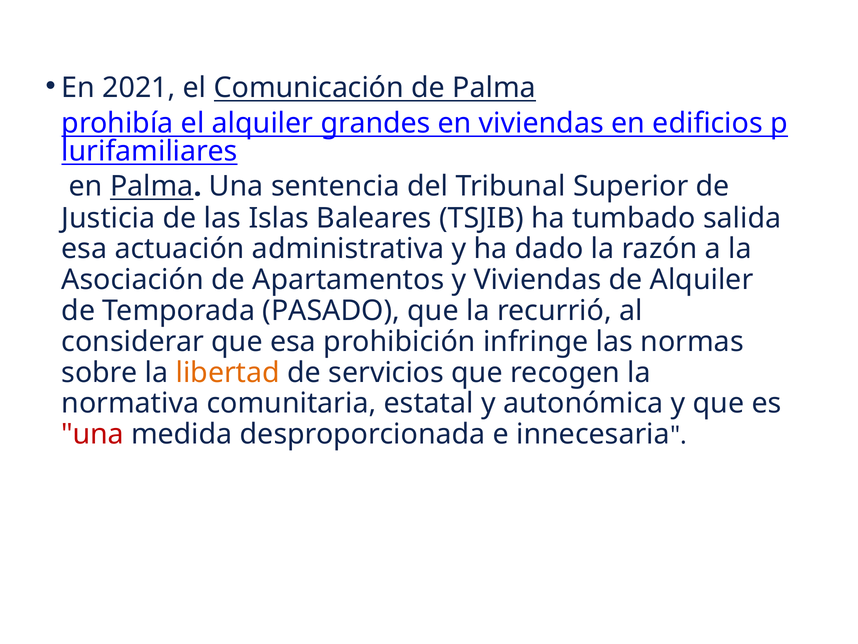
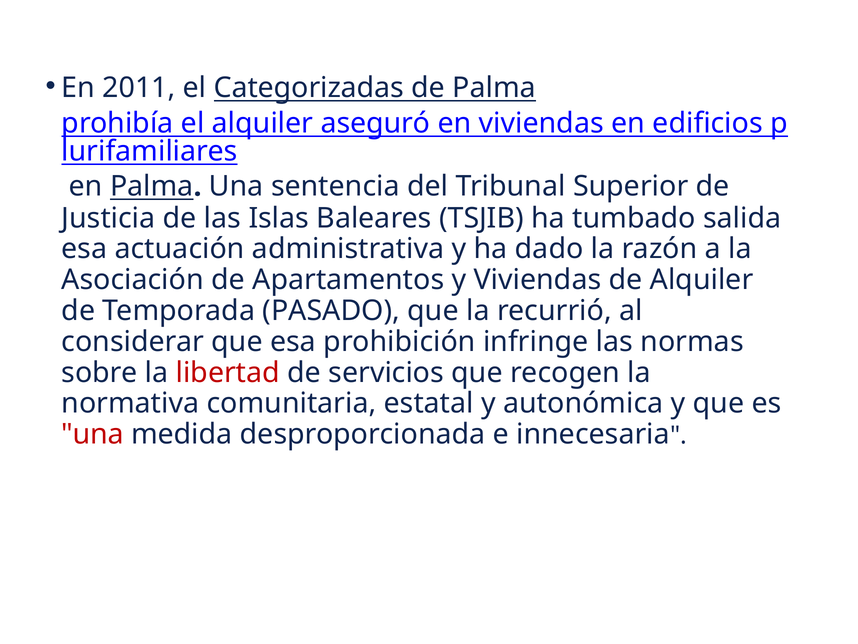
2021: 2021 -> 2011 (139, 88)
Comunicación: Comunicación -> Categorizadas (309, 88)
grandes: grandes -> aseguró (375, 123)
libertad colour: orange -> red (228, 372)
